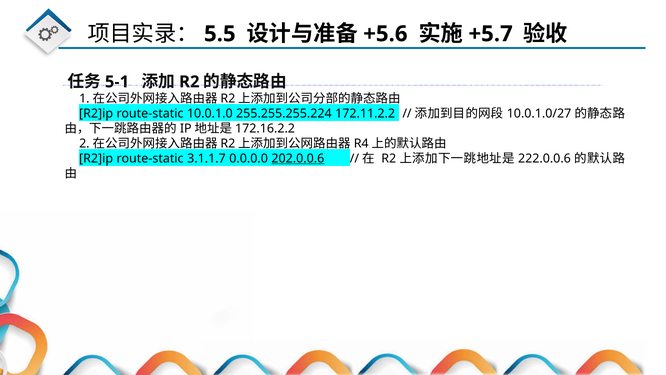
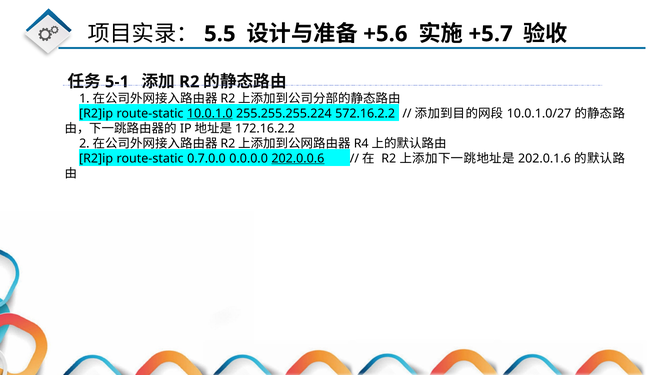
10.0.1.0 underline: none -> present (210, 113)
172.11.2.2: 172.11.2.2 -> 572.16.2.2 (365, 113)
3.1.1.7: 3.1.1.7 -> 0.7.0.0 (206, 158)
222.0.0.6: 222.0.0.6 -> 202.0.1.6 (544, 158)
